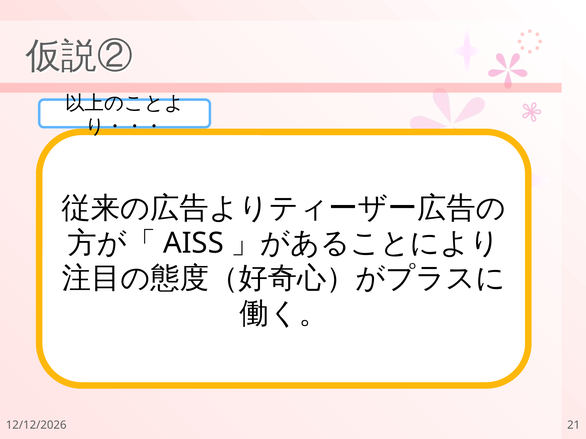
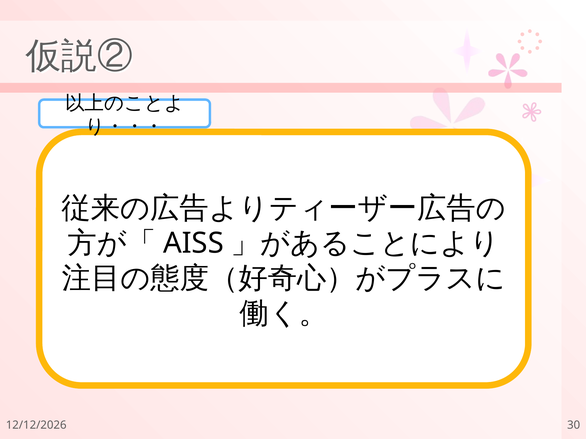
21: 21 -> 30 (574, 426)
